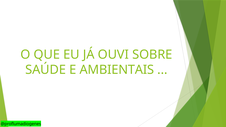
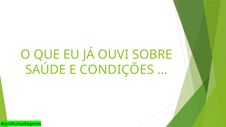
AMBIENTAIS: AMBIENTAIS -> CONDIÇÕES (117, 70)
